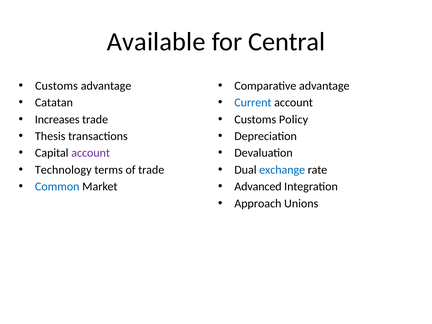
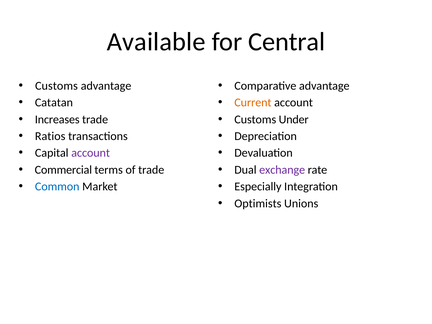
Current colour: blue -> orange (253, 103)
Policy: Policy -> Under (294, 119)
Thesis: Thesis -> Ratios (50, 136)
Technology: Technology -> Commercial (63, 170)
exchange colour: blue -> purple (282, 170)
Advanced: Advanced -> Especially (258, 187)
Approach: Approach -> Optimists (258, 203)
